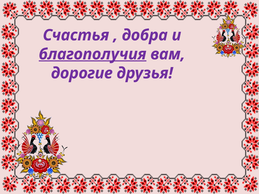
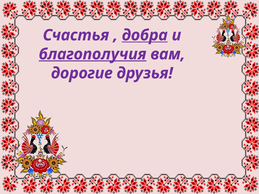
добра underline: none -> present (145, 35)
